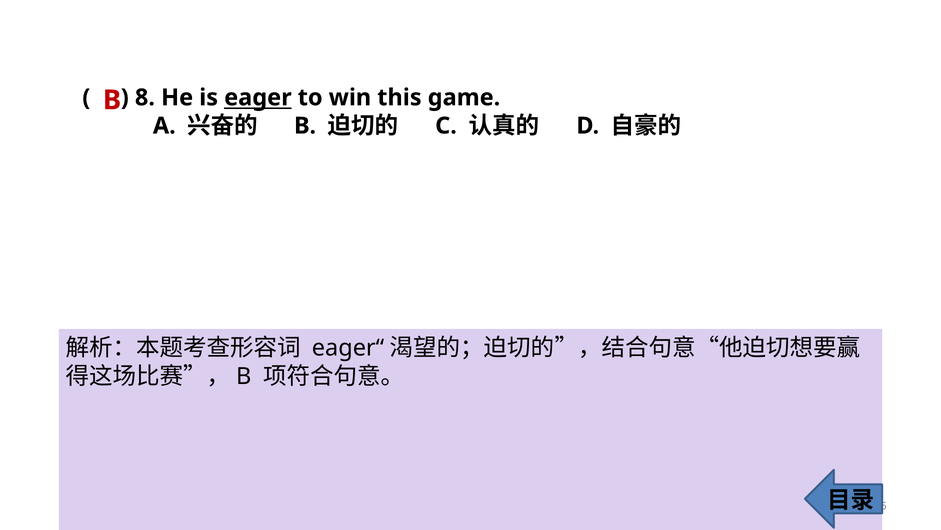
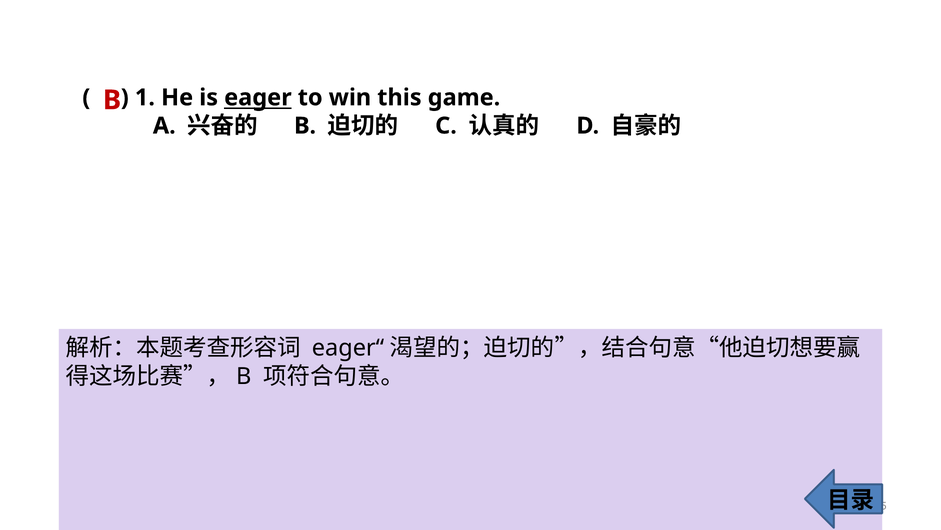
8: 8 -> 1 (145, 97)
